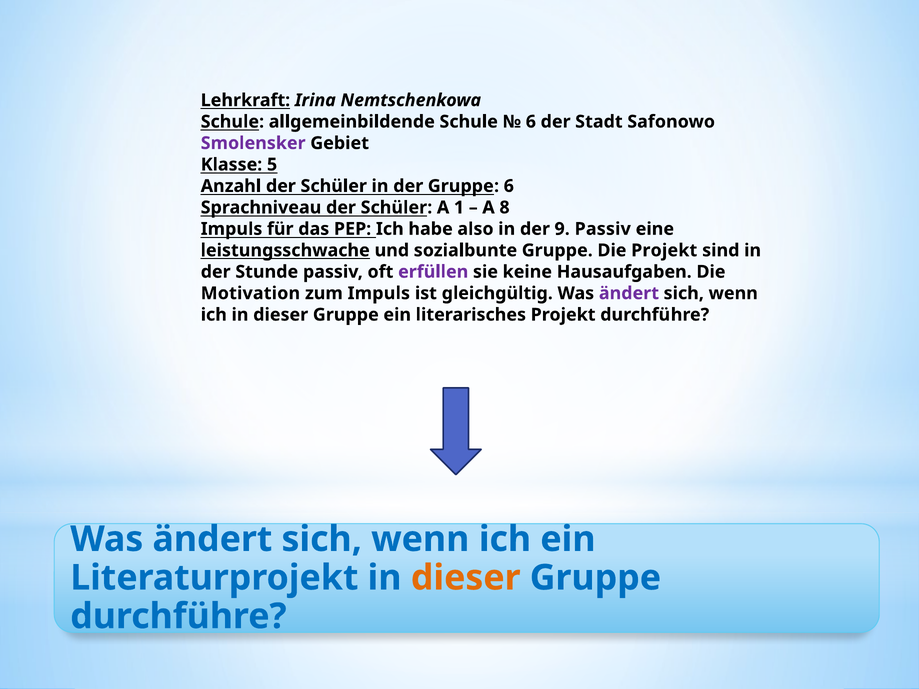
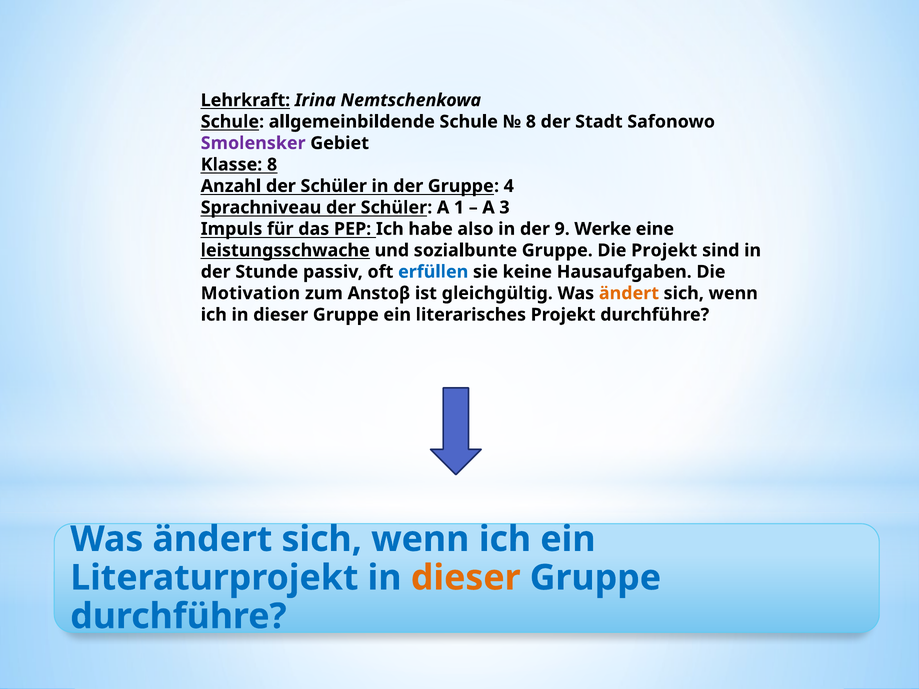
6: 6 -> 8 (531, 122)
Klasse 5: 5 -> 8 (272, 165)
Gruppe 6: 6 -> 4 (509, 186)
8: 8 -> 3 (505, 208)
9 Passiv: Passiv -> Werke (603, 229)
erfüllen colour: purple -> blue (433, 272)
zum Impuls: Impuls -> Anstoβ (379, 293)
ändert colour: purple -> orange (629, 293)
